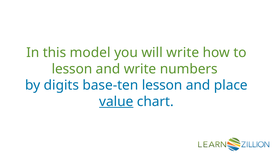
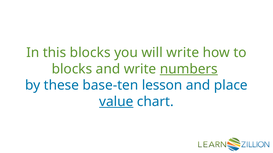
this model: model -> blocks (90, 53)
lesson: lesson -> blocks (72, 69)
numbers underline: none -> present (189, 69)
digits: digits -> these (61, 86)
